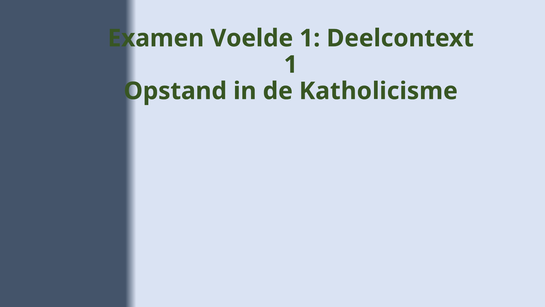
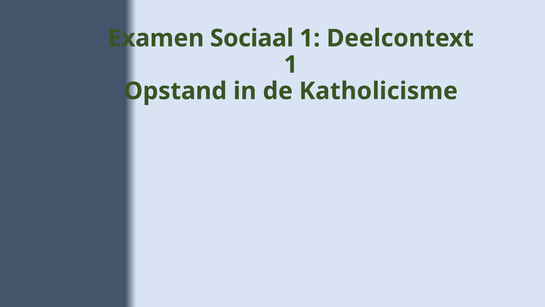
Voelde: Voelde -> Sociaal (252, 38)
